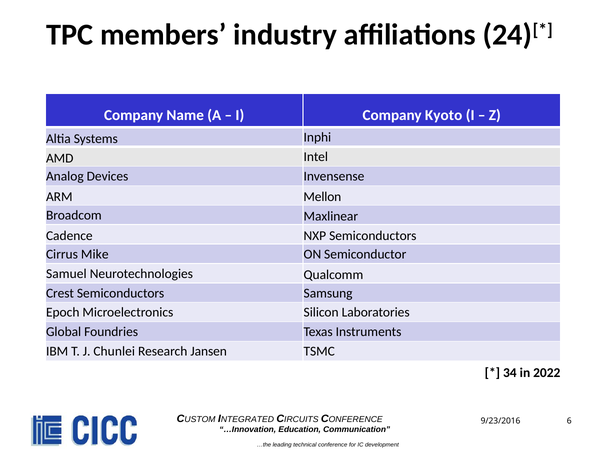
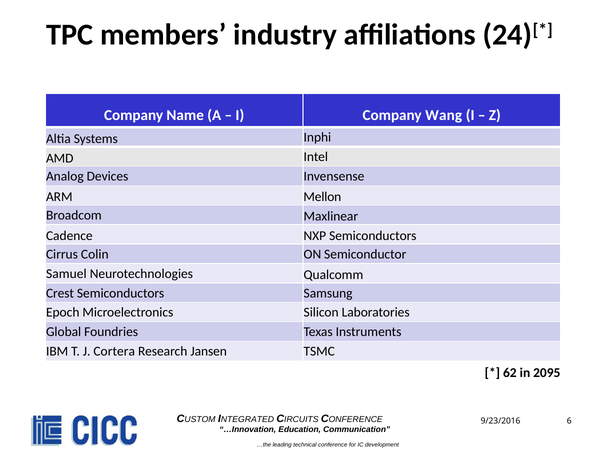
Kyoto: Kyoto -> Wang (444, 115)
Mike: Mike -> Colin (95, 254)
Chunlei: Chunlei -> Cortera (114, 352)
34: 34 -> 62 (510, 373)
2022: 2022 -> 2095 (547, 373)
